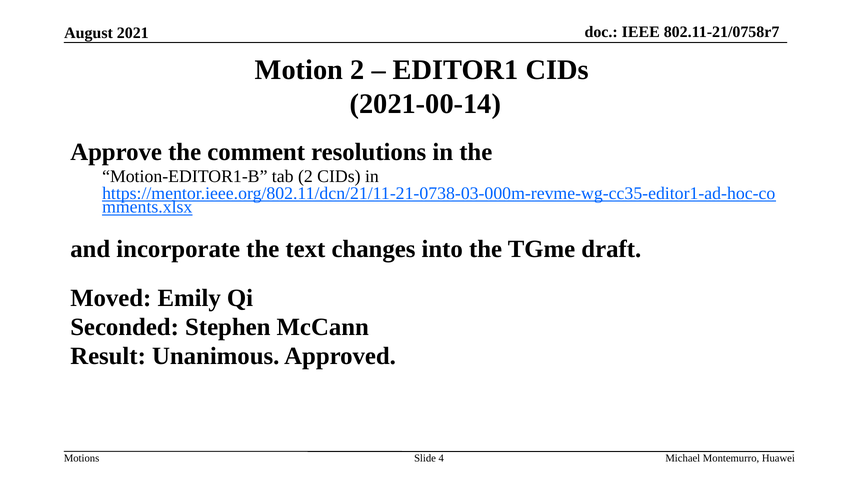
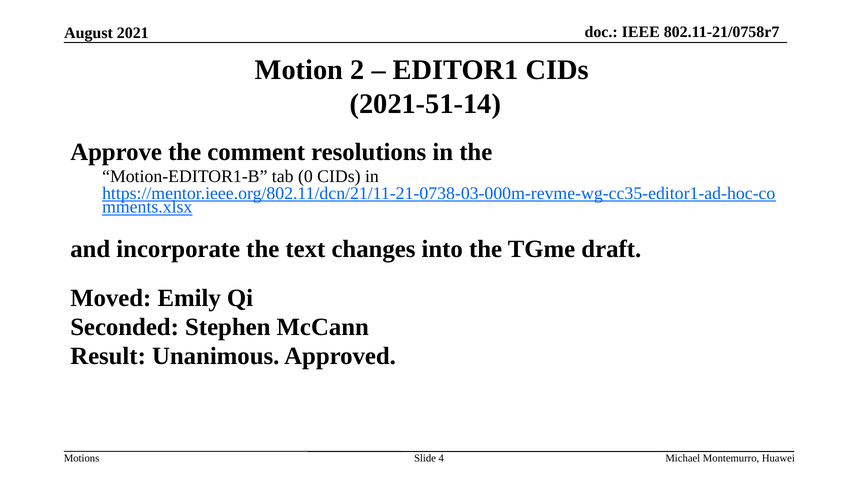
2021-00-14: 2021-00-14 -> 2021-51-14 (425, 104)
tab 2: 2 -> 0 (305, 177)
